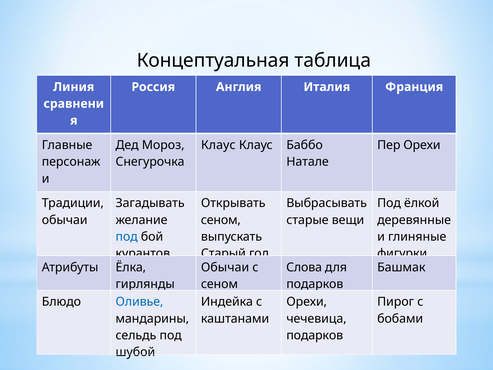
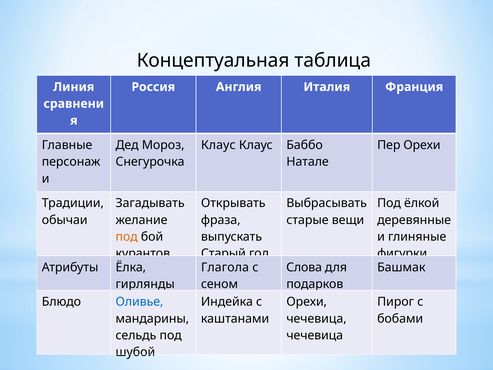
сеном: сеном -> фраза (221, 220)
под colour: blue -> orange (127, 237)
Обычаи: Обычаи -> Глагола (225, 267)
подарков: подарков -> чечевица (315, 335)
